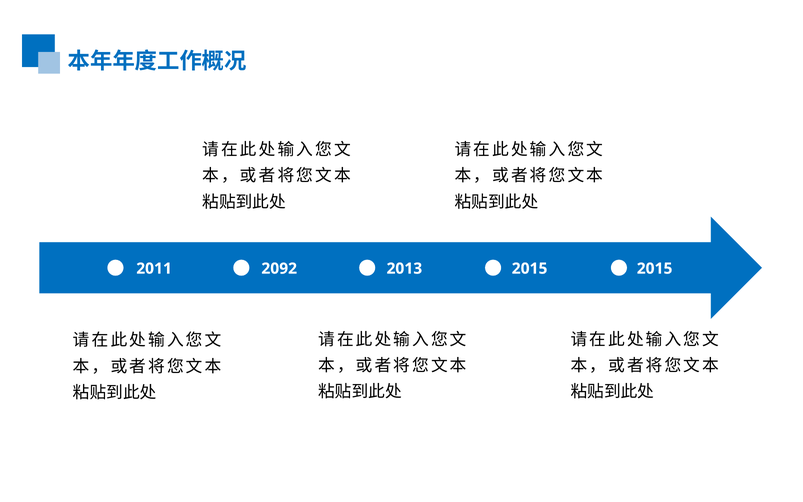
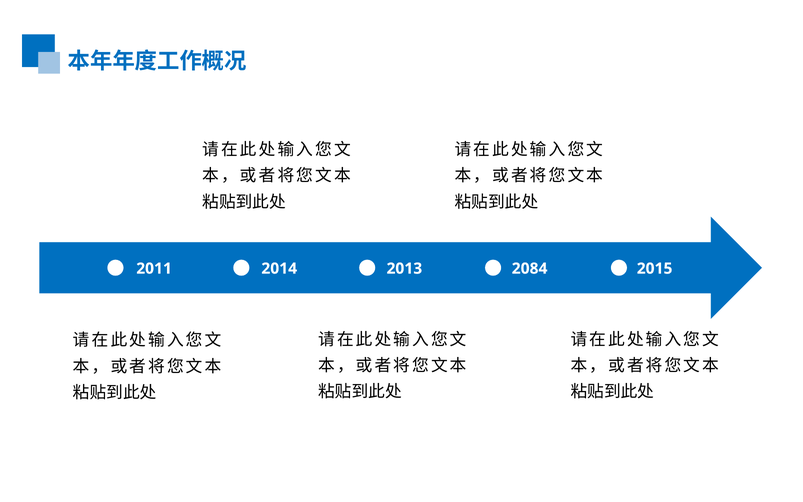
2092: 2092 -> 2014 (279, 268)
2013 2015: 2015 -> 2084 (530, 268)
